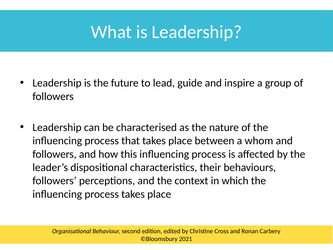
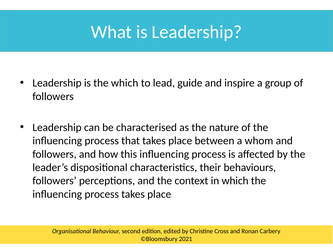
the future: future -> which (125, 83)
